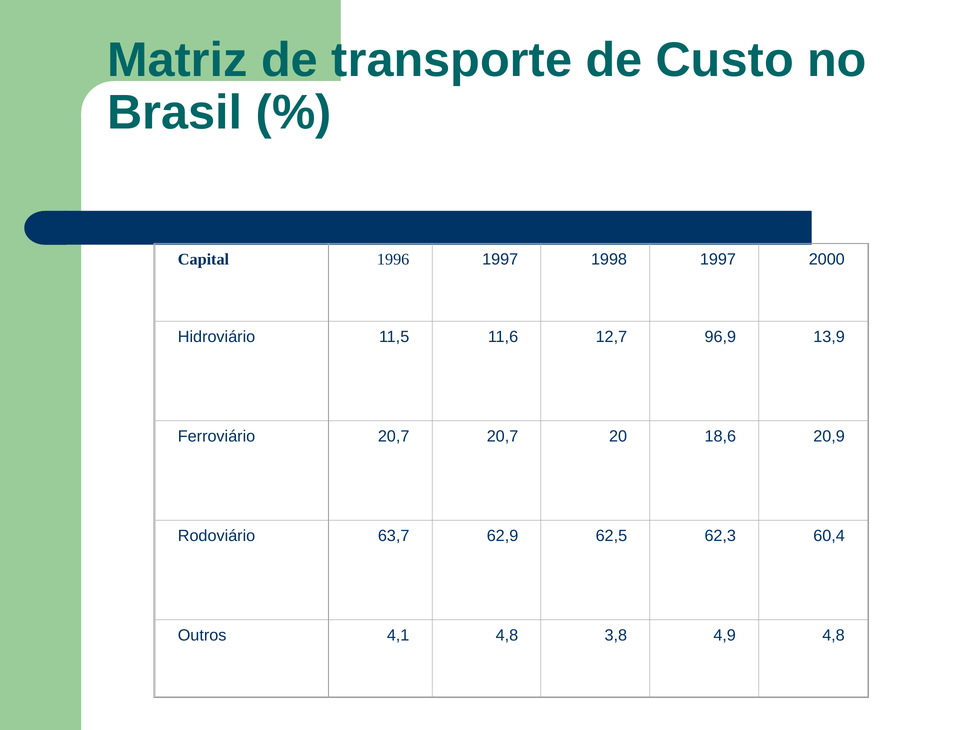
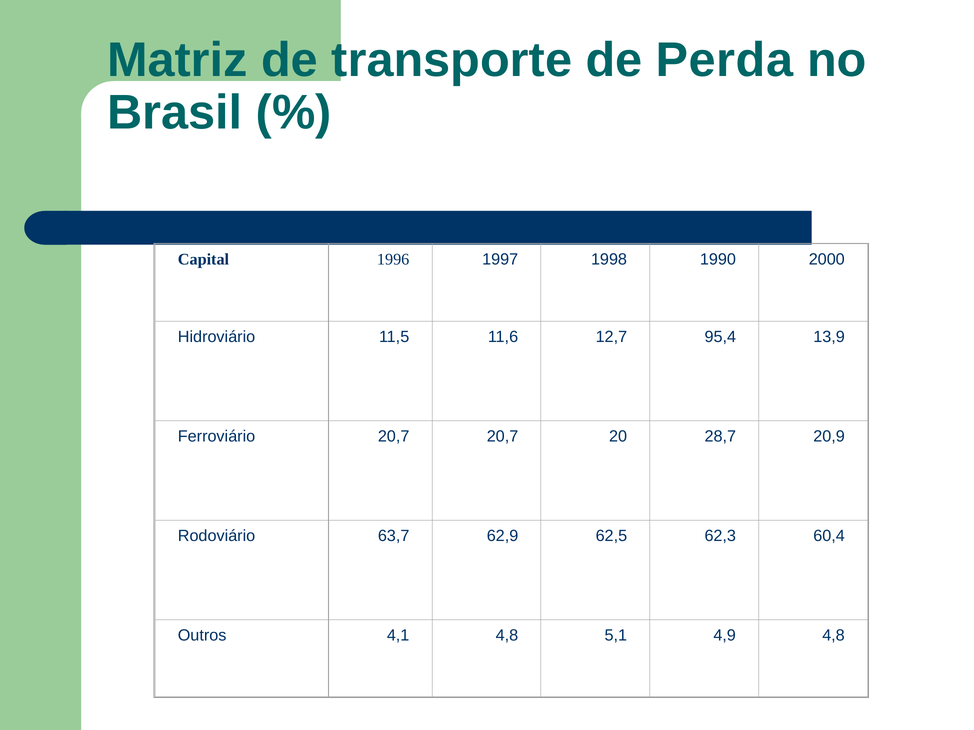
Custo: Custo -> Perda (725, 60)
1998 1997: 1997 -> 1990 (718, 260)
96,9: 96,9 -> 95,4 (720, 337)
18,6: 18,6 -> 28,7 (720, 437)
3,8: 3,8 -> 5,1 (616, 636)
